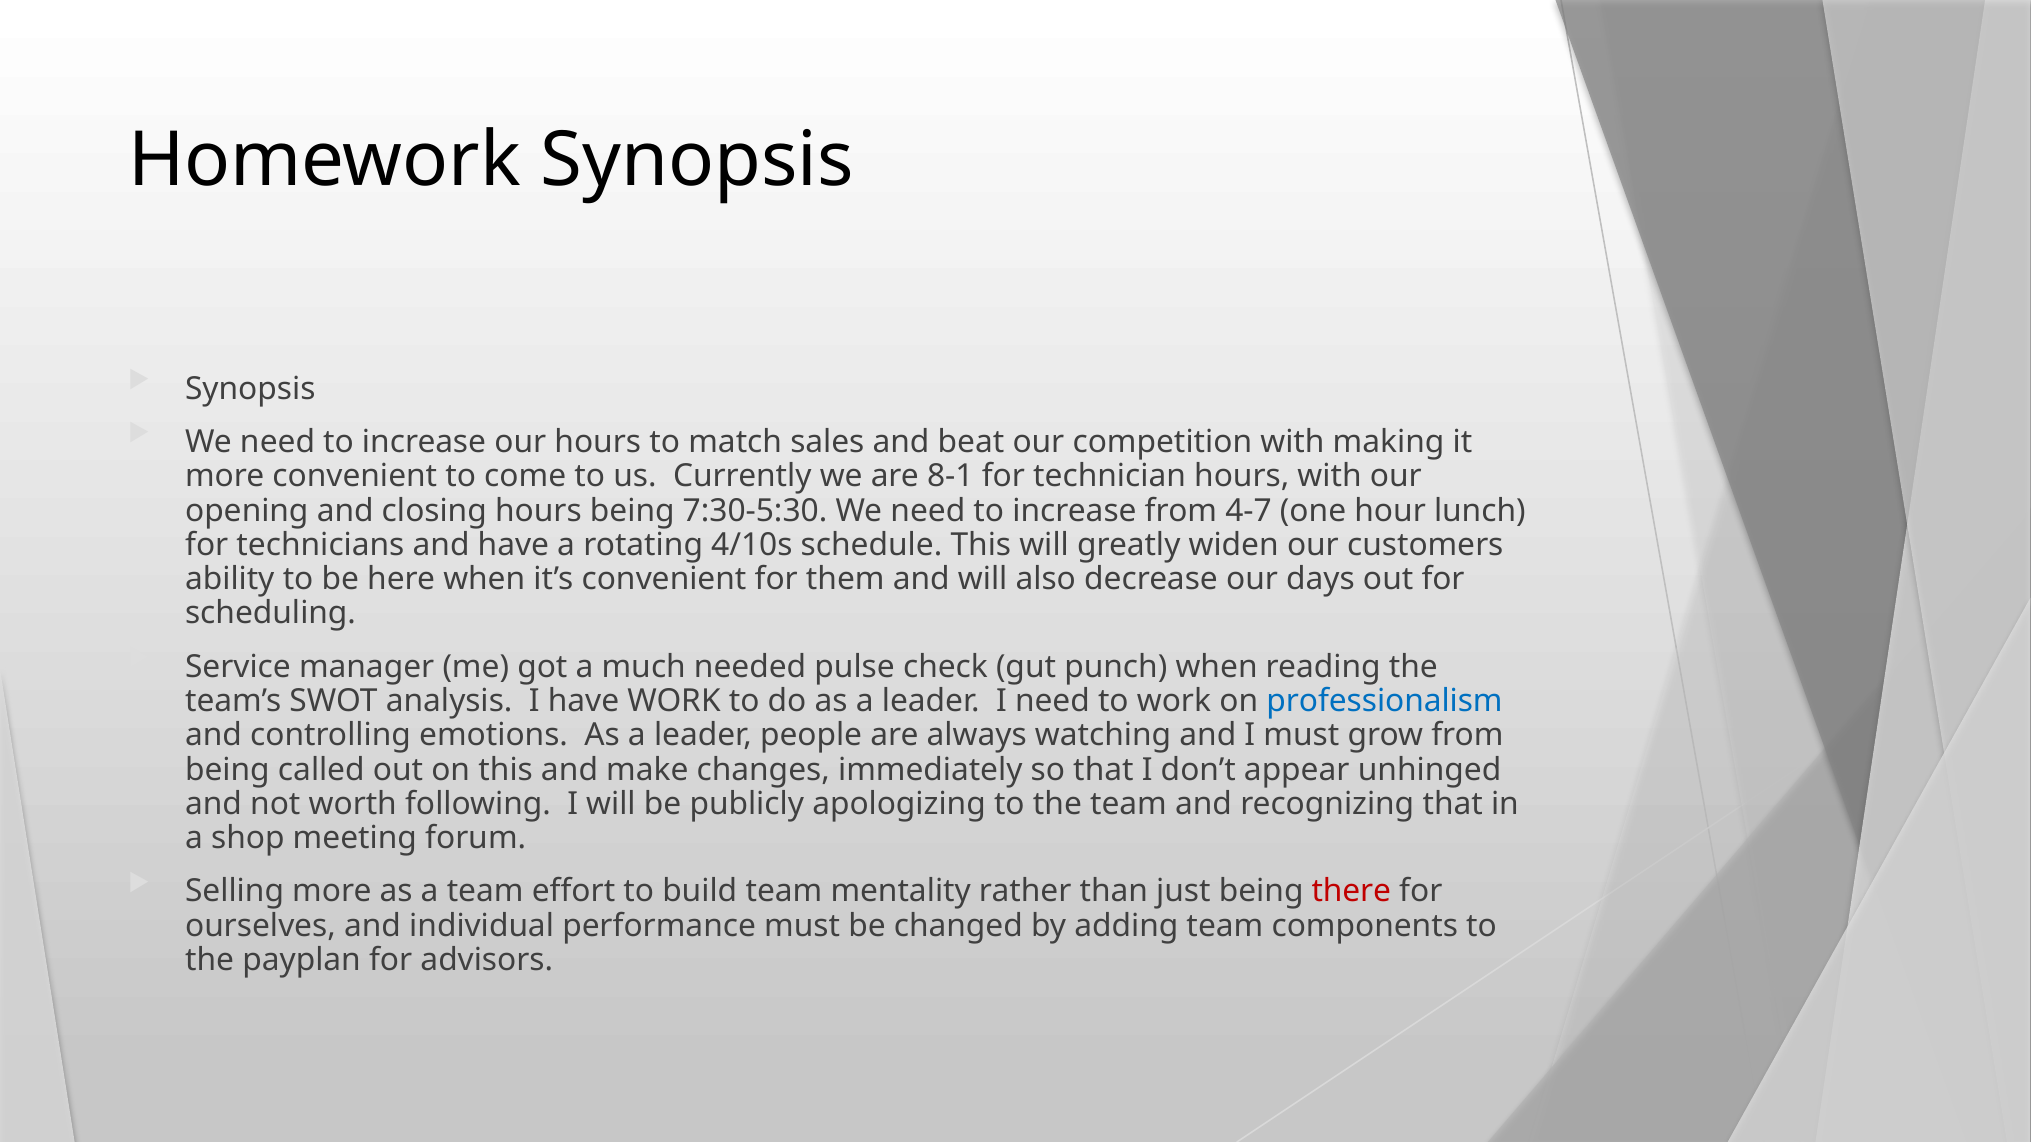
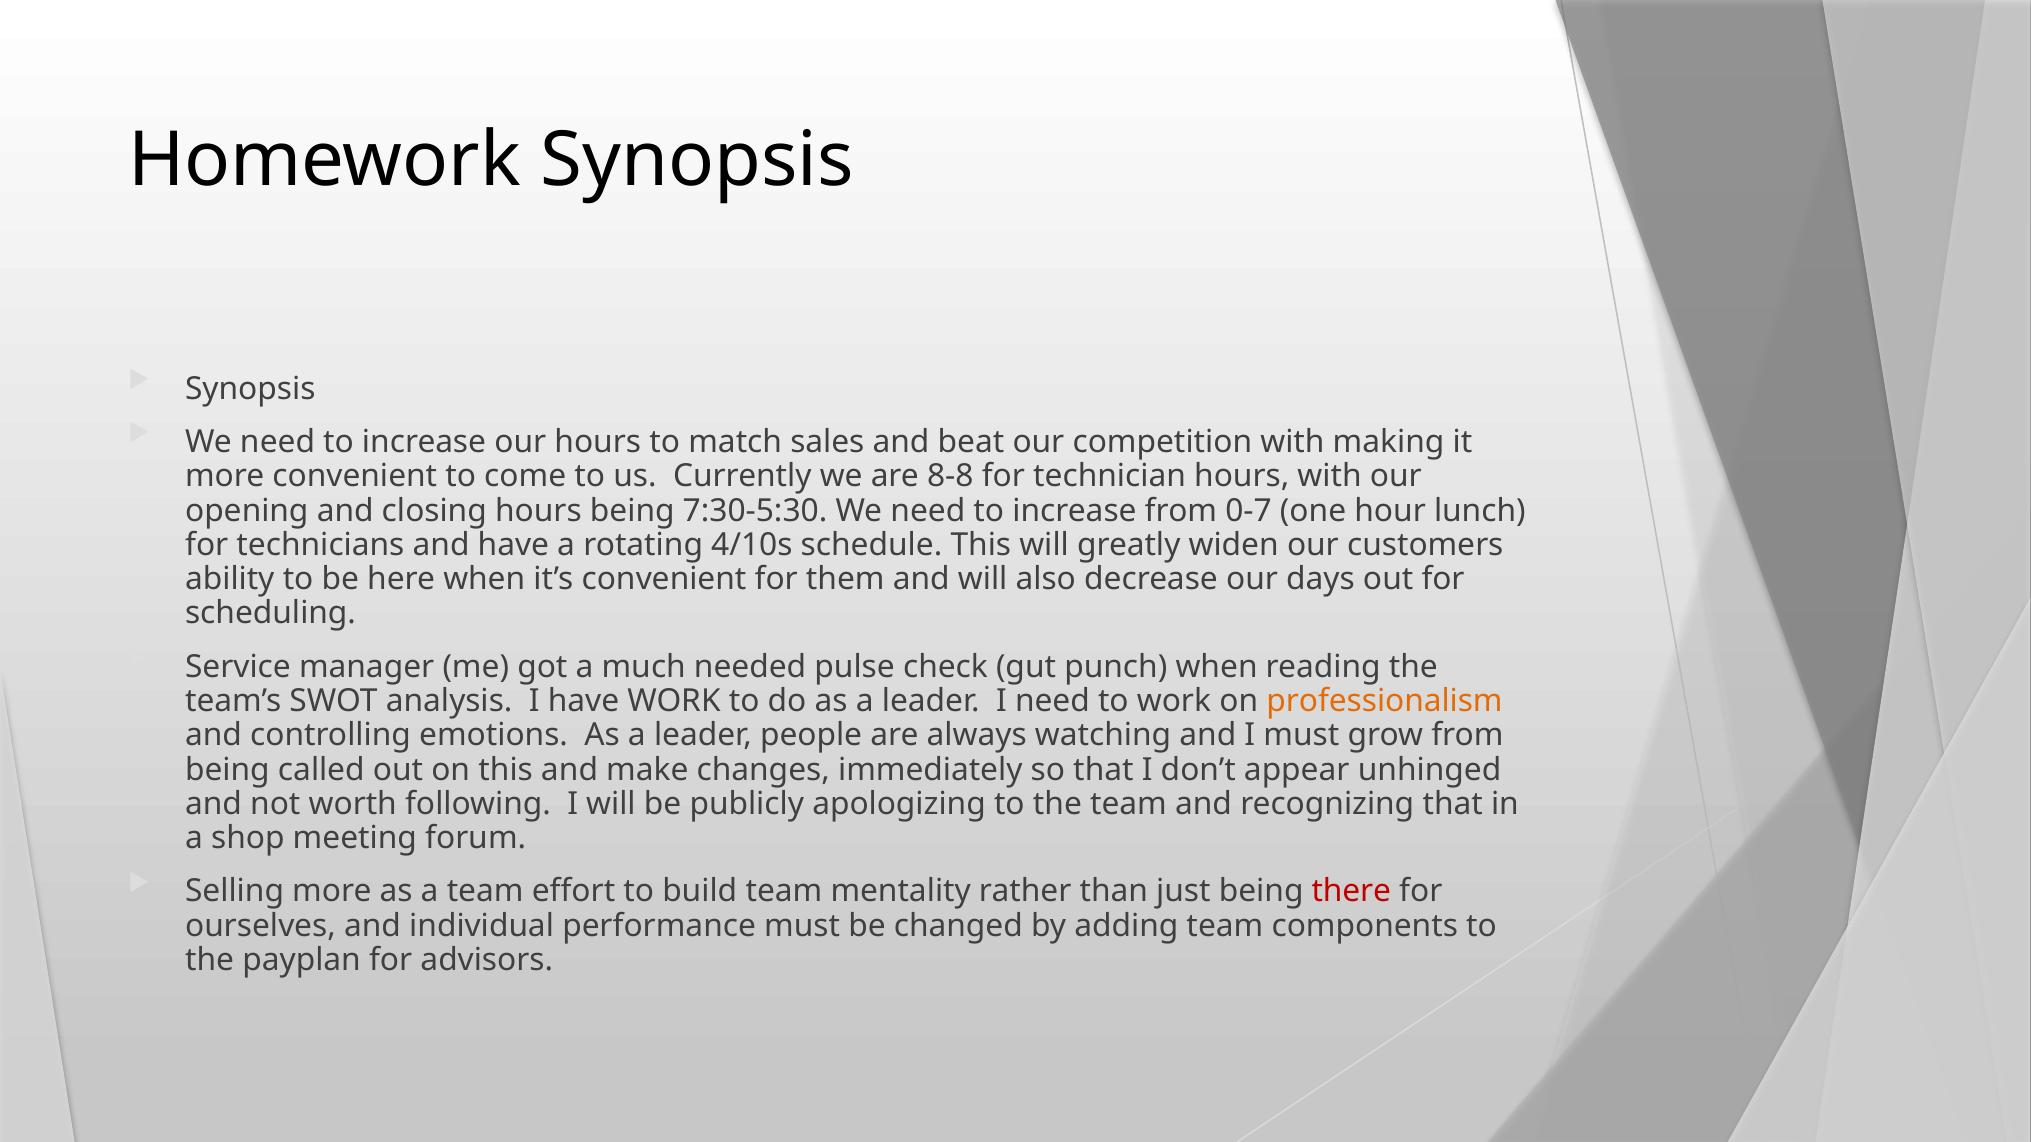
8-1: 8-1 -> 8-8 (950, 476)
4-7: 4-7 -> 0-7 (1249, 511)
professionalism colour: blue -> orange (1385, 701)
